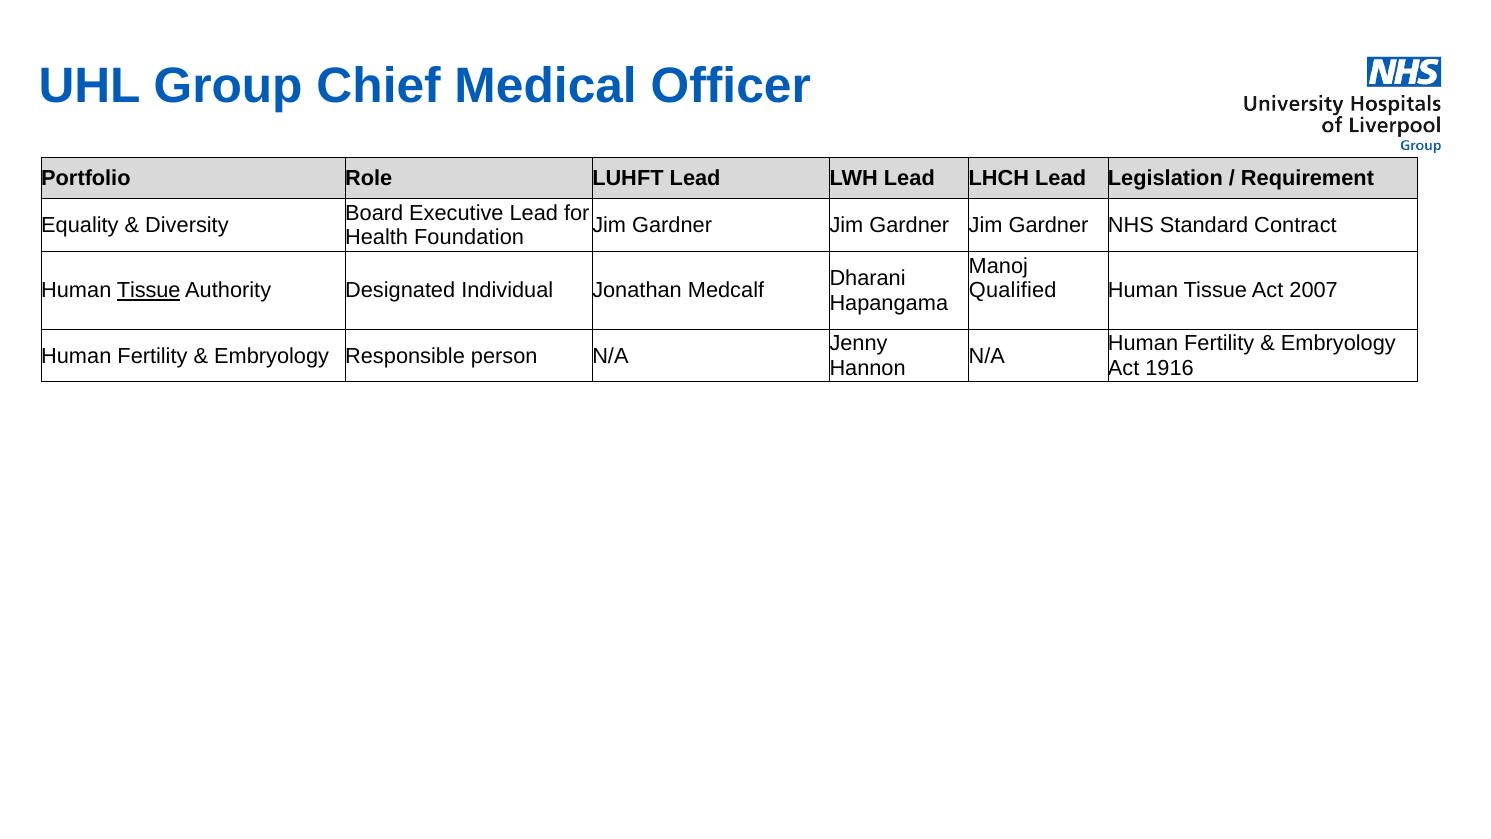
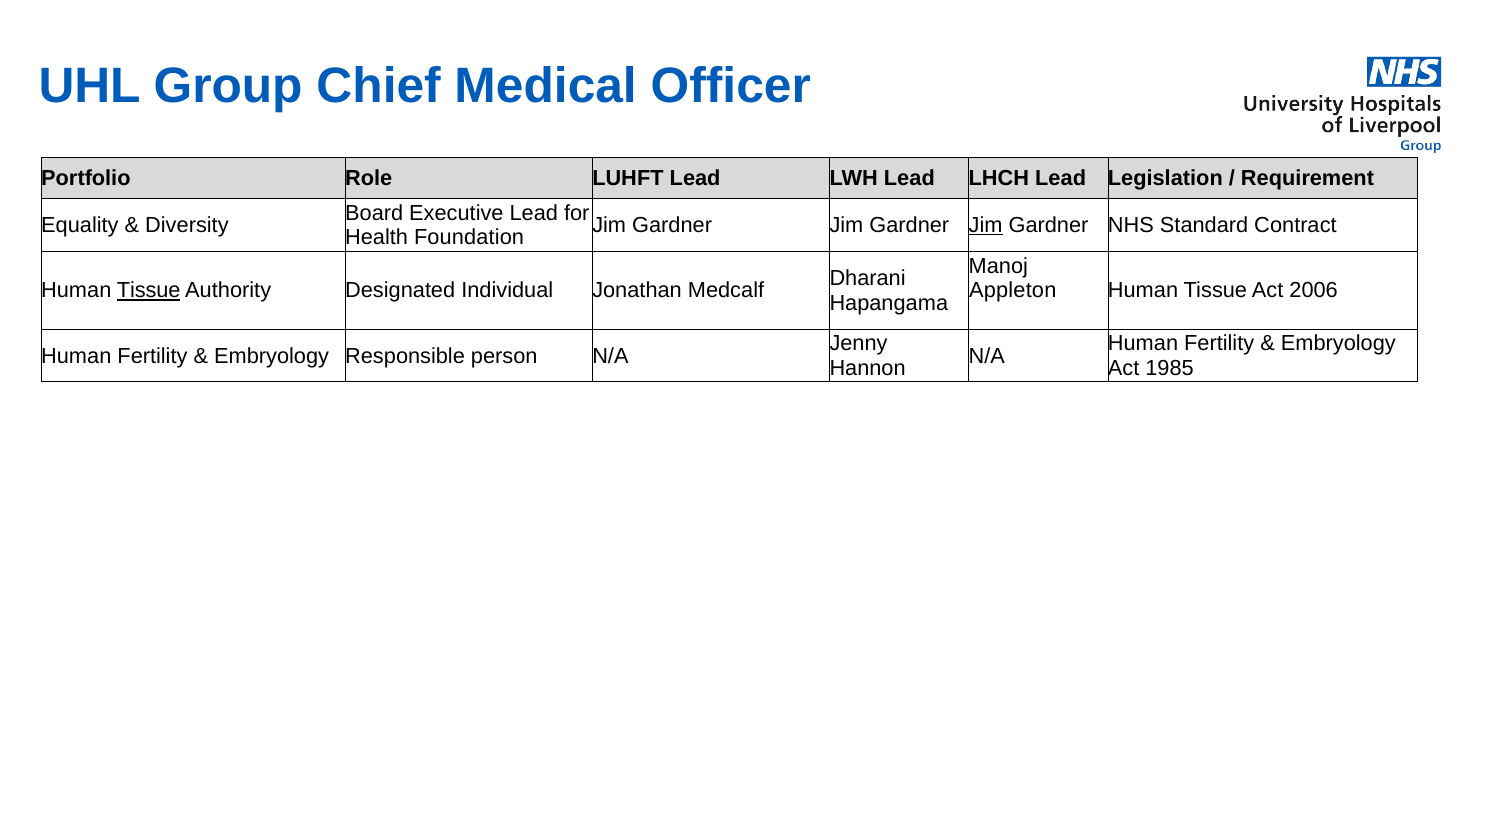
Jim underline: none -> present (986, 225)
Qualified: Qualified -> Appleton (1013, 291)
2007: 2007 -> 2006 (1314, 291)
1916: 1916 -> 1985 (1170, 368)
